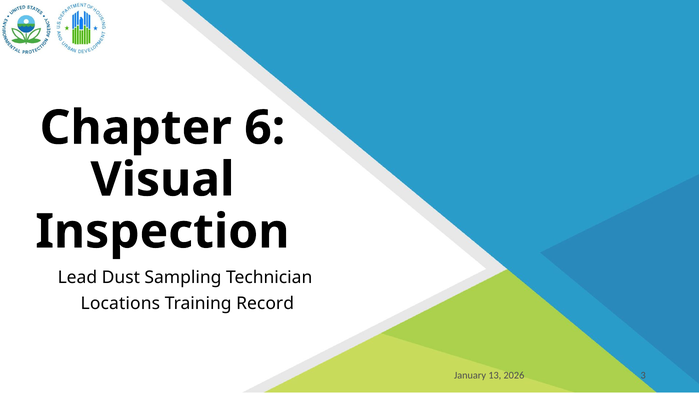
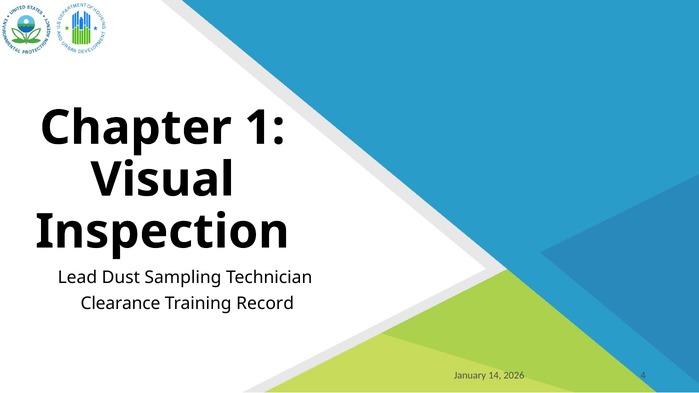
6: 6 -> 1 (265, 128)
Locations: Locations -> Clearance (120, 304)
13: 13 -> 14 (495, 376)
3: 3 -> 4 (643, 376)
